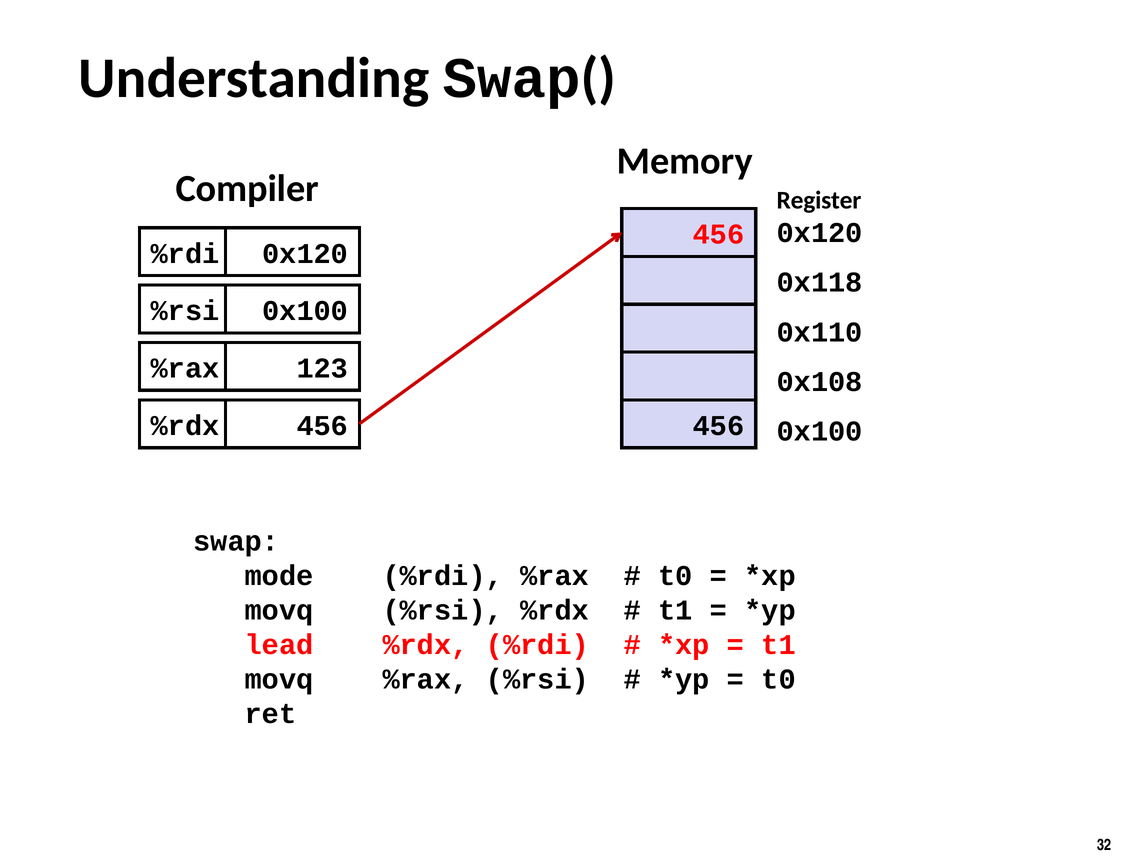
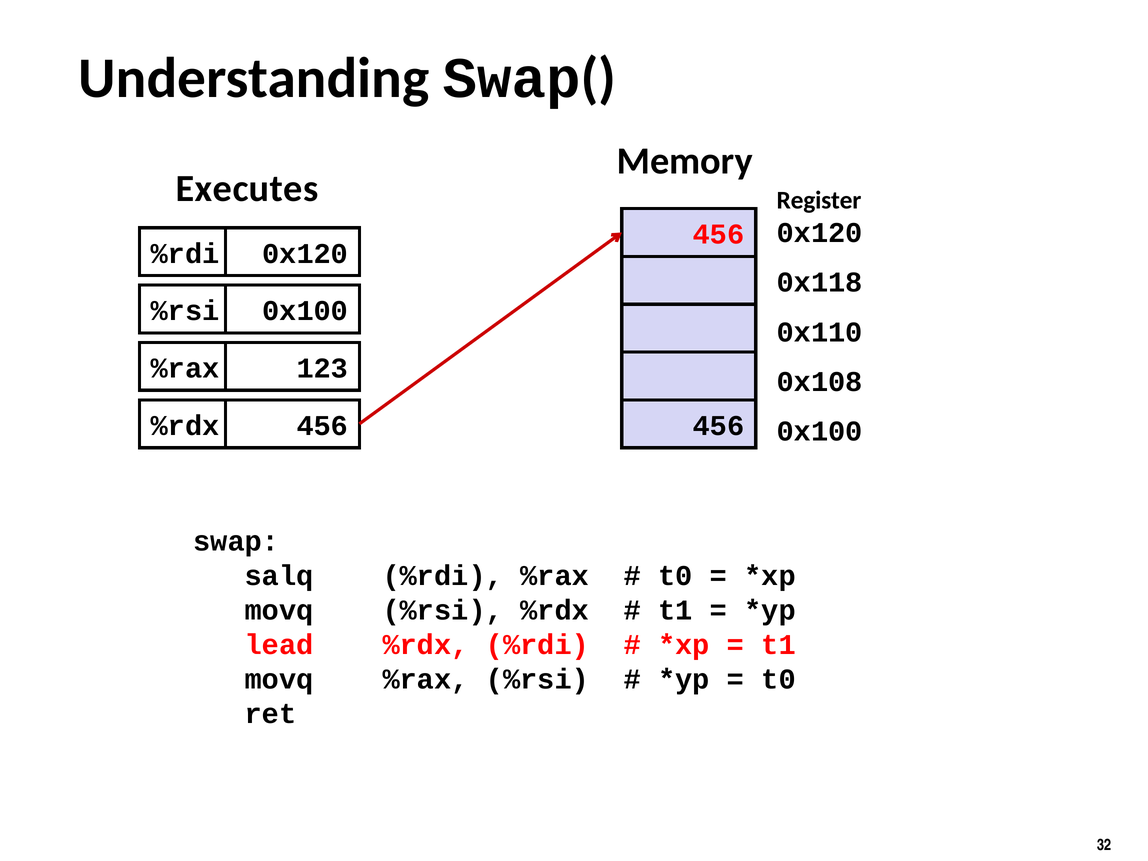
Compiler: Compiler -> Executes (247, 188)
mode: mode -> salq (279, 576)
